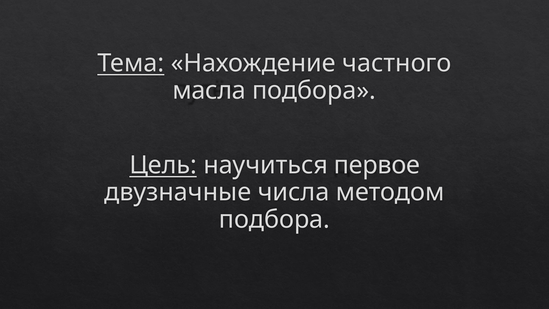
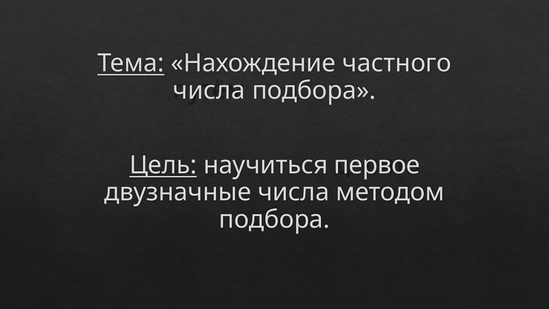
масла: масла -> числа (209, 90)
